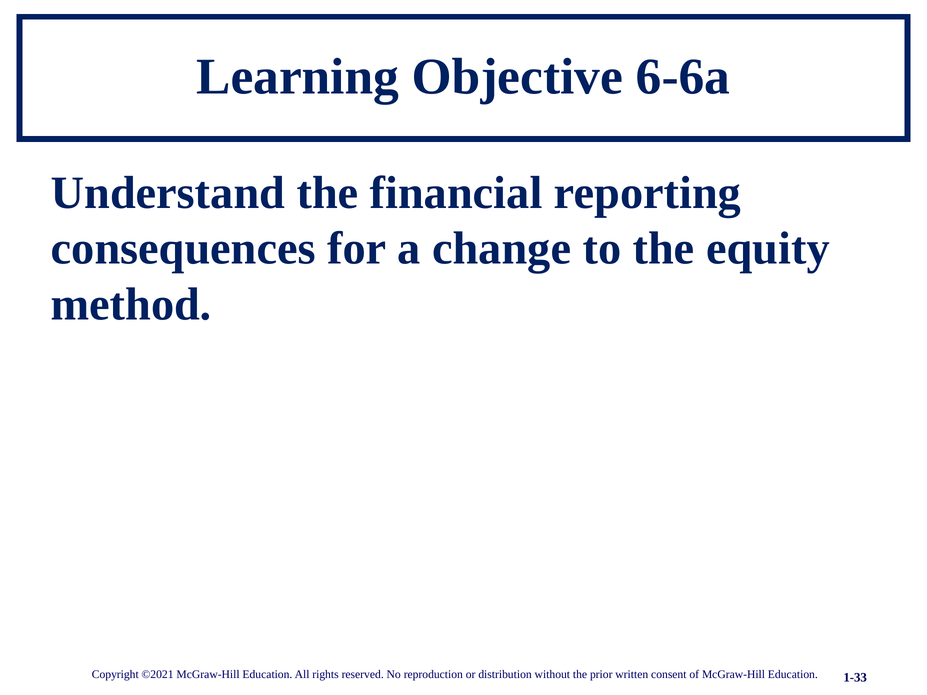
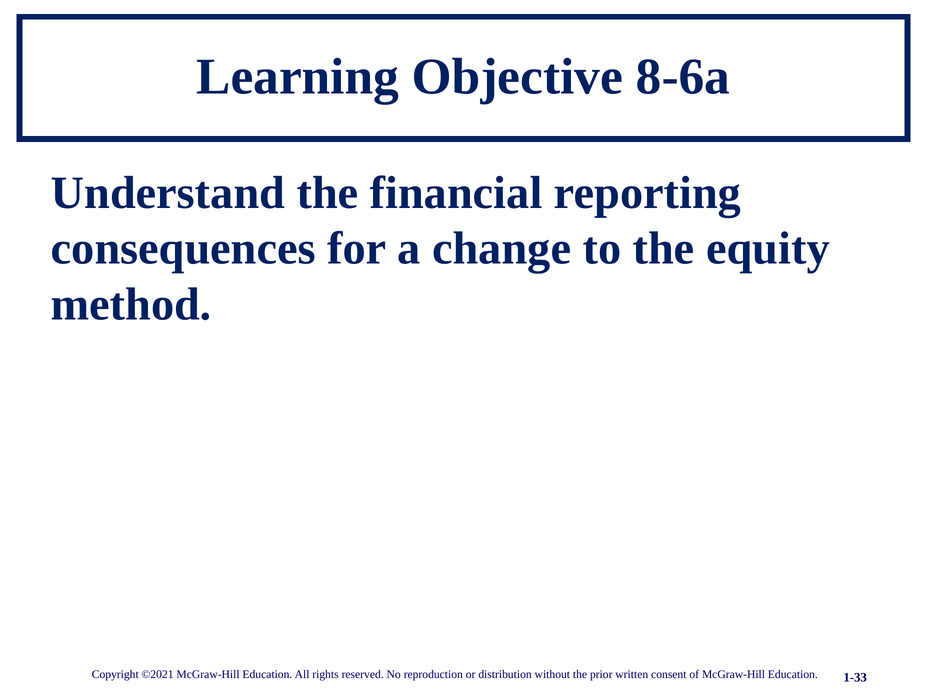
6-6a: 6-6a -> 8-6a (683, 77)
